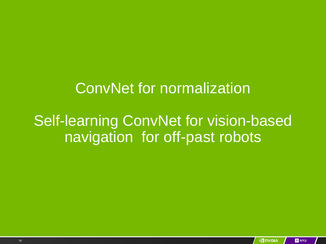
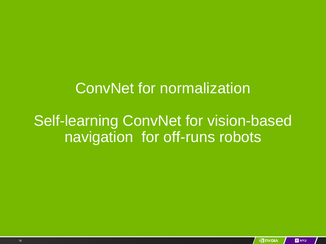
off-past: off-past -> off-runs (189, 138)
